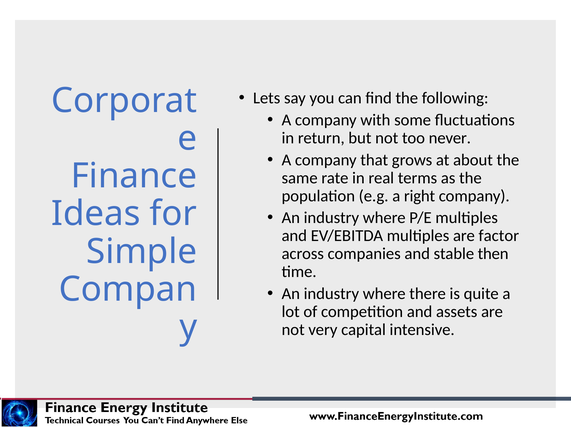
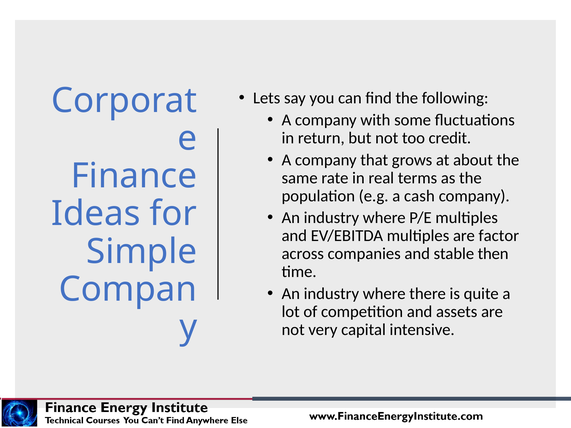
never: never -> credit (450, 138)
right: right -> cash (419, 196)
